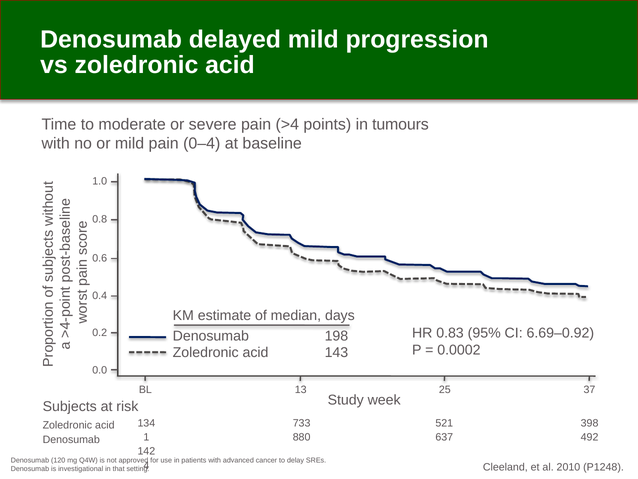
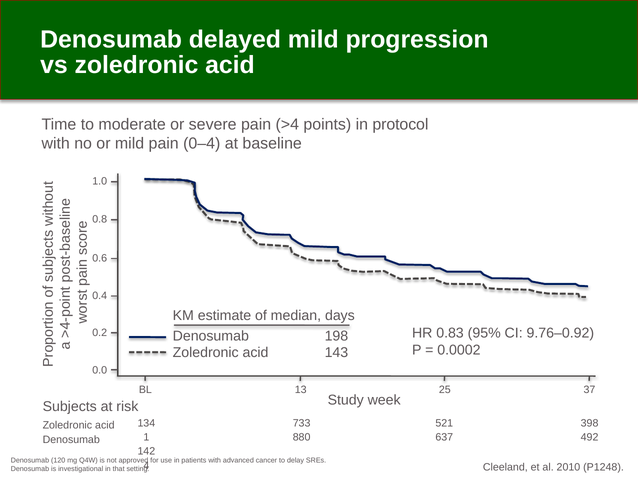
tumours: tumours -> protocol (400, 124)
6.69–0.92: 6.69–0.92 -> 9.76–0.92 (560, 333)
